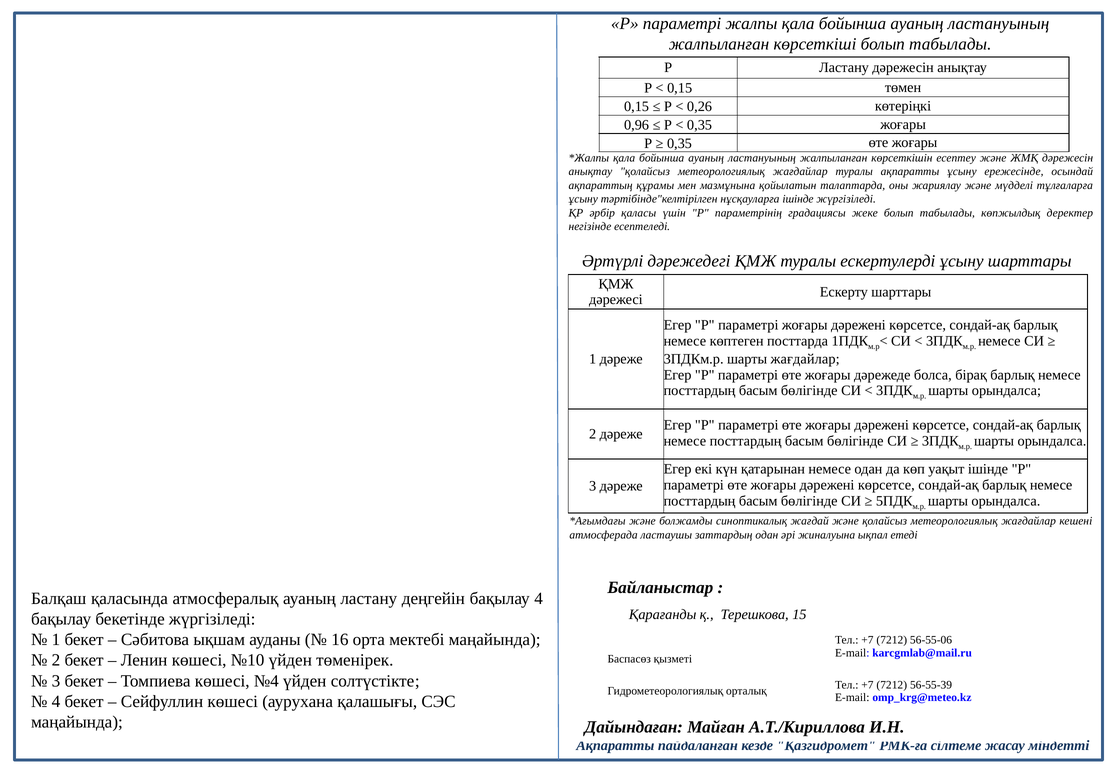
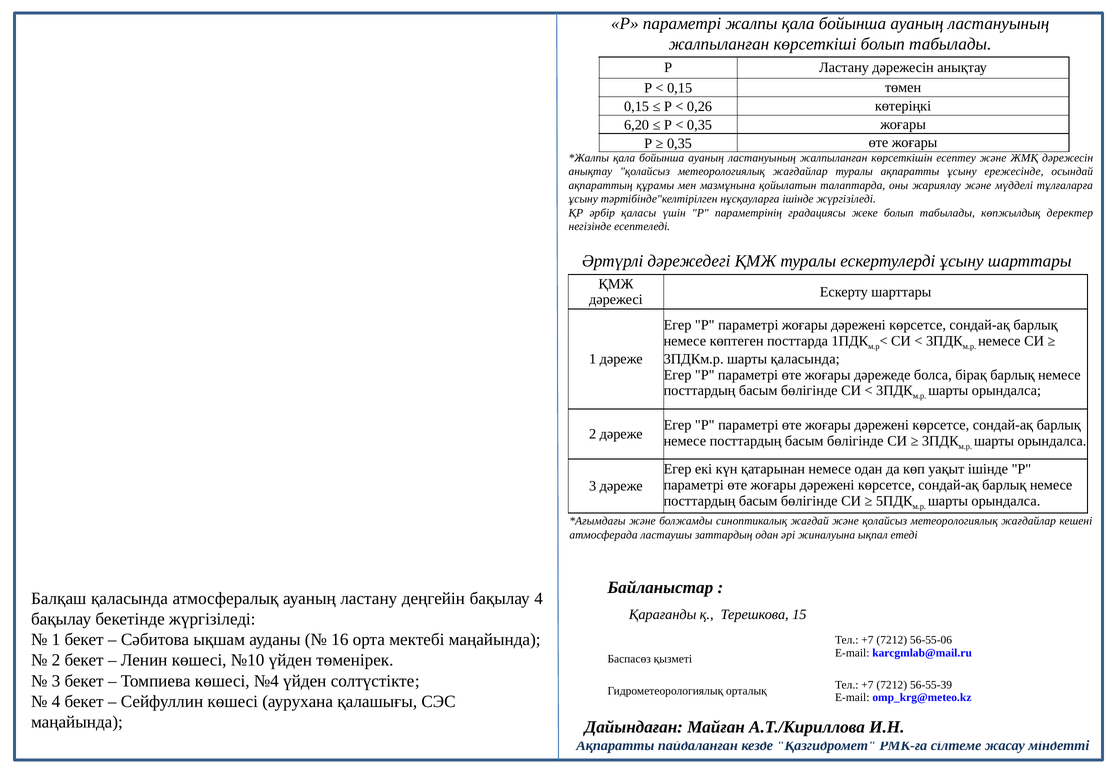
0,96: 0,96 -> 6,20 (637, 125)
шарты жағдайлар: жағдайлар -> қаласында (805, 359)
